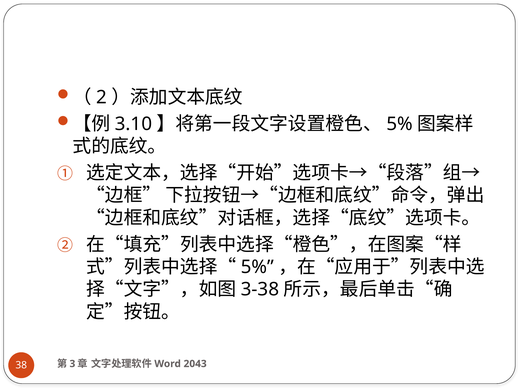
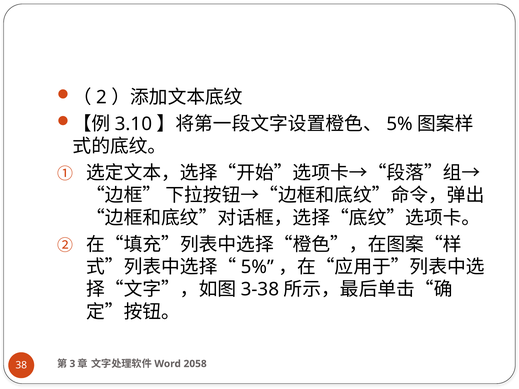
2043: 2043 -> 2058 (195, 364)
